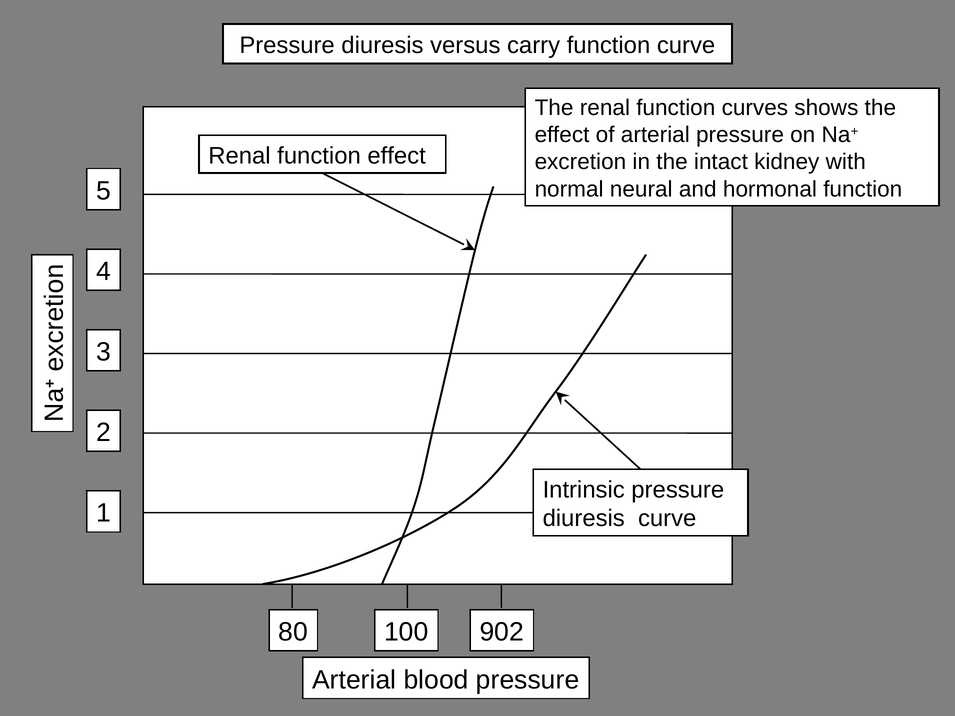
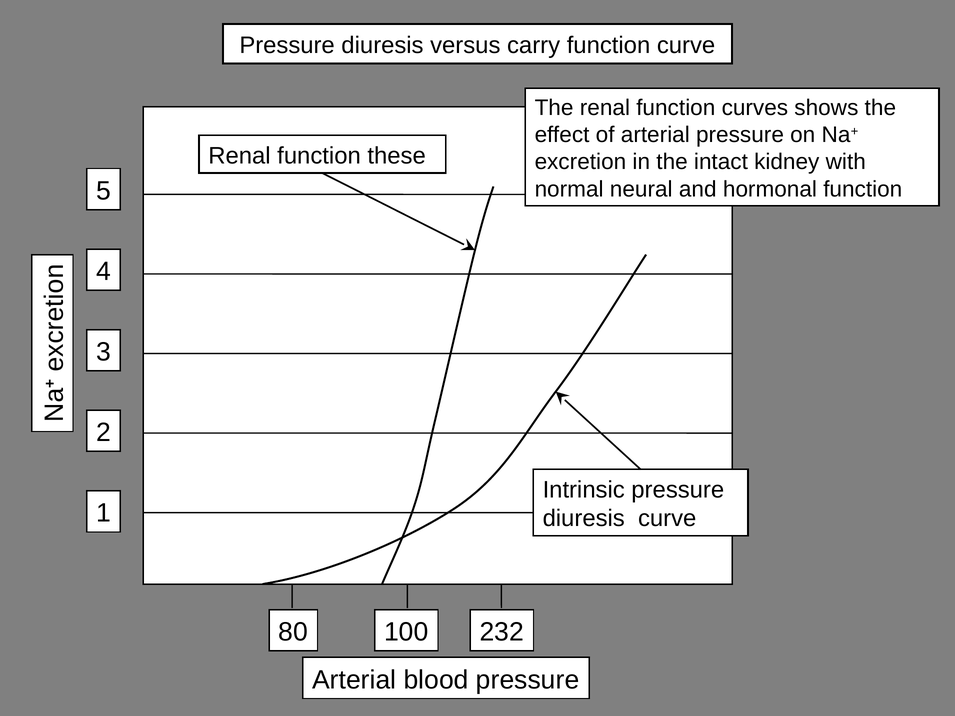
function effect: effect -> these (397, 156)
902: 902 -> 232 (502, 632)
